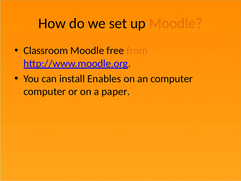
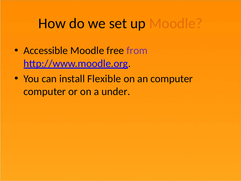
Classroom: Classroom -> Accessible (46, 51)
from colour: orange -> purple (137, 51)
Enables: Enables -> Flexible (104, 79)
paper: paper -> under (116, 92)
